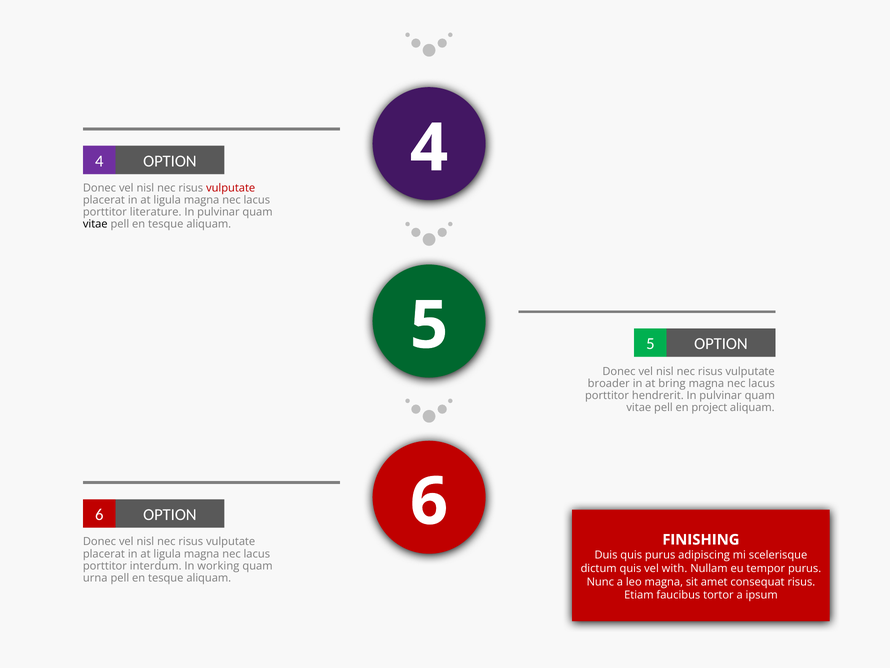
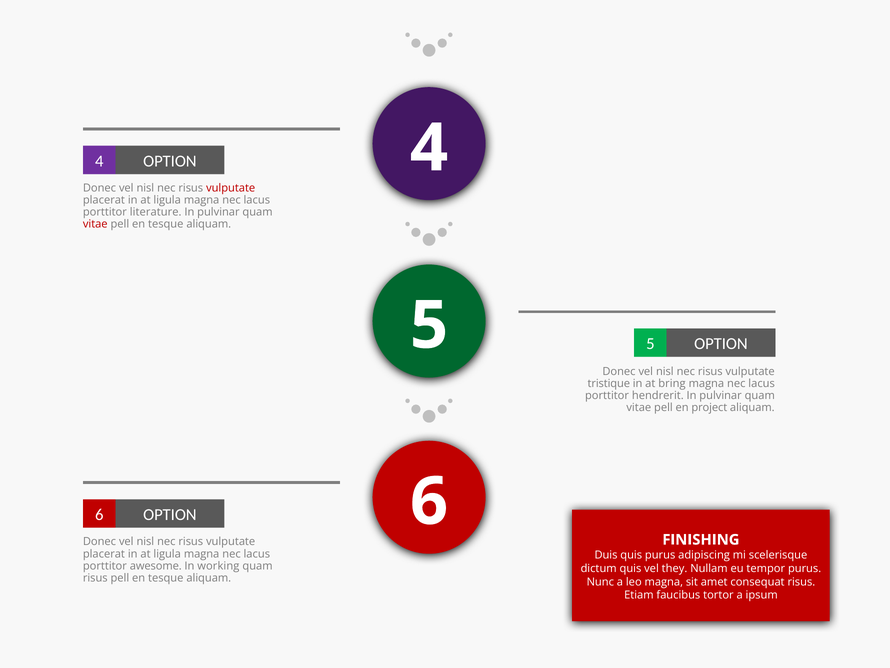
vitae colour: black -> red (95, 224)
broader: broader -> tristique (609, 383)
interdum: interdum -> awesome (156, 565)
with: with -> they (675, 568)
urna: urna -> risus (95, 578)
